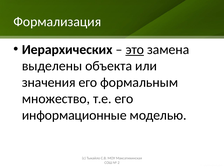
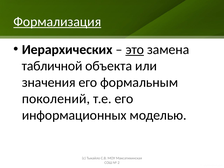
Формализация underline: none -> present (57, 22)
выделены: выделены -> табличной (52, 66)
множество: множество -> поколений (56, 99)
информационные: информационные -> информационных (74, 115)
